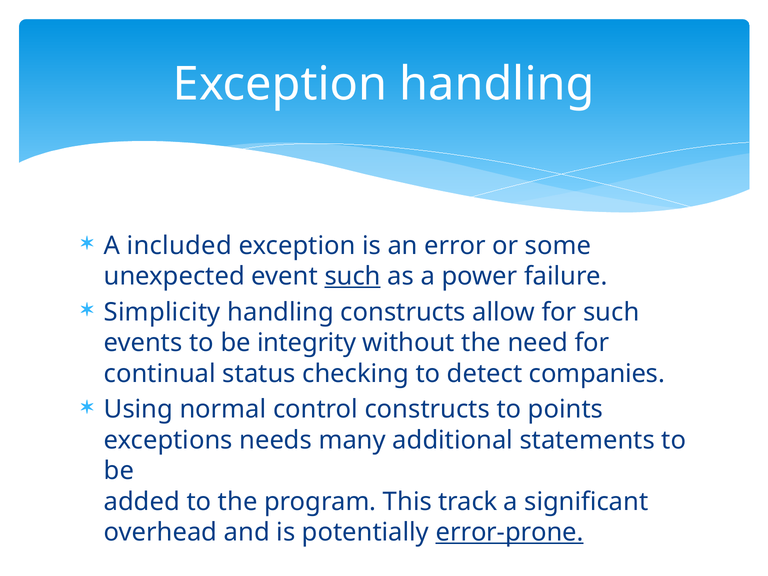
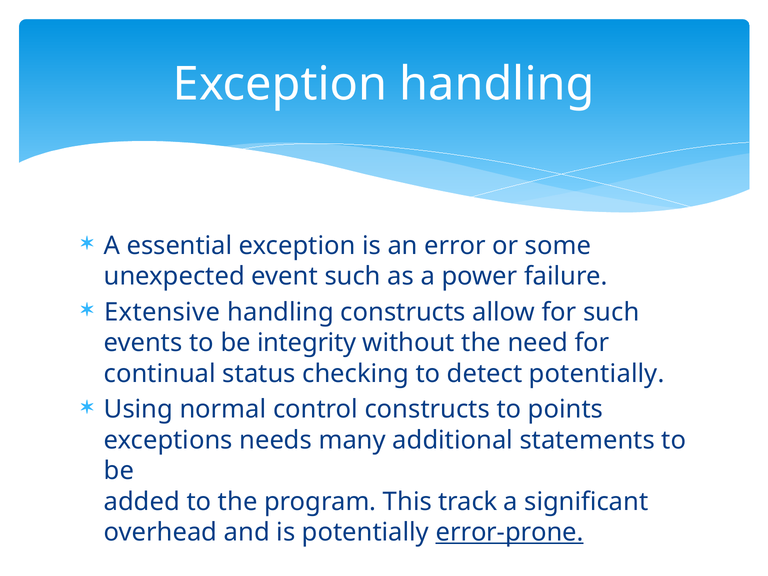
included: included -> essential (180, 246)
such underline: present -> none (353, 276)
Simplicity: Simplicity -> Extensive (162, 312)
detect companies: companies -> potentially (597, 374)
